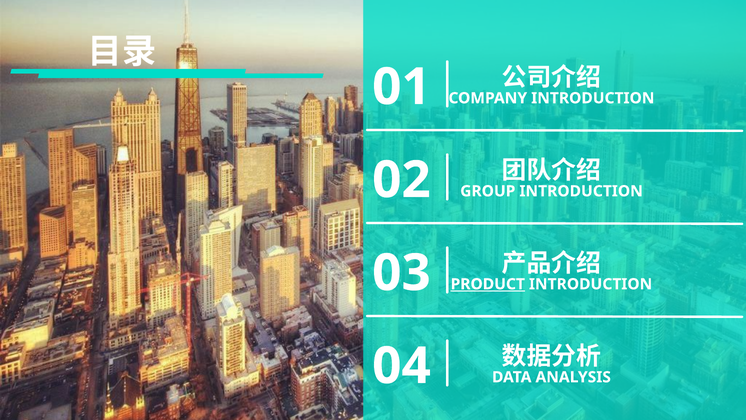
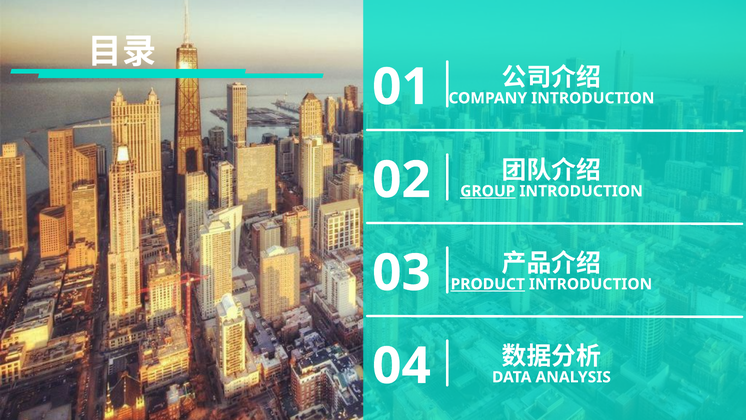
GROUP underline: none -> present (488, 191)
